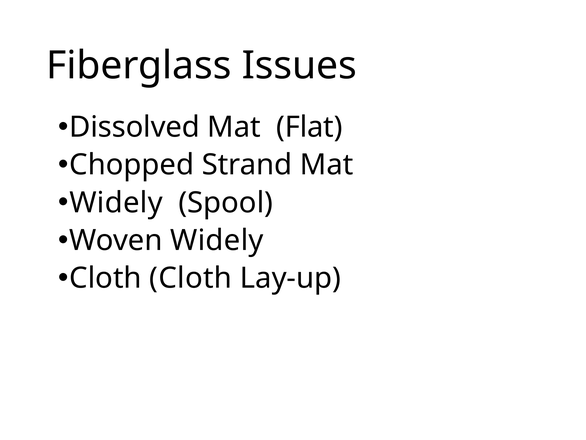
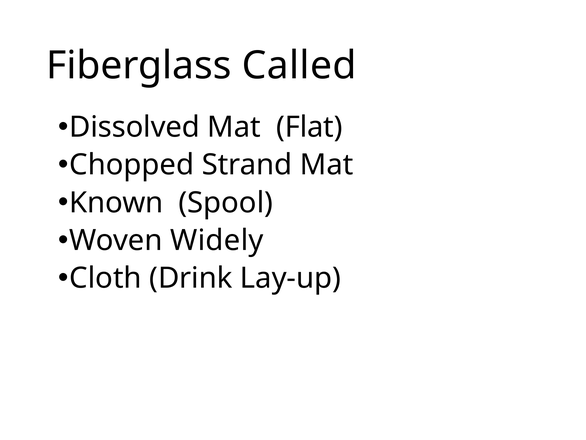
Issues: Issues -> Called (299, 66)
Widely: Widely -> Known (116, 202)
Cloth Cloth: Cloth -> Drink (191, 278)
